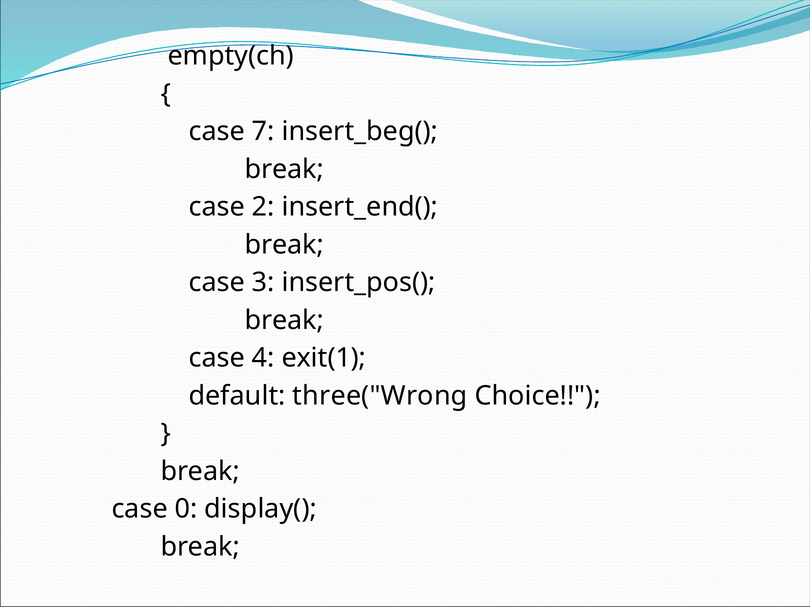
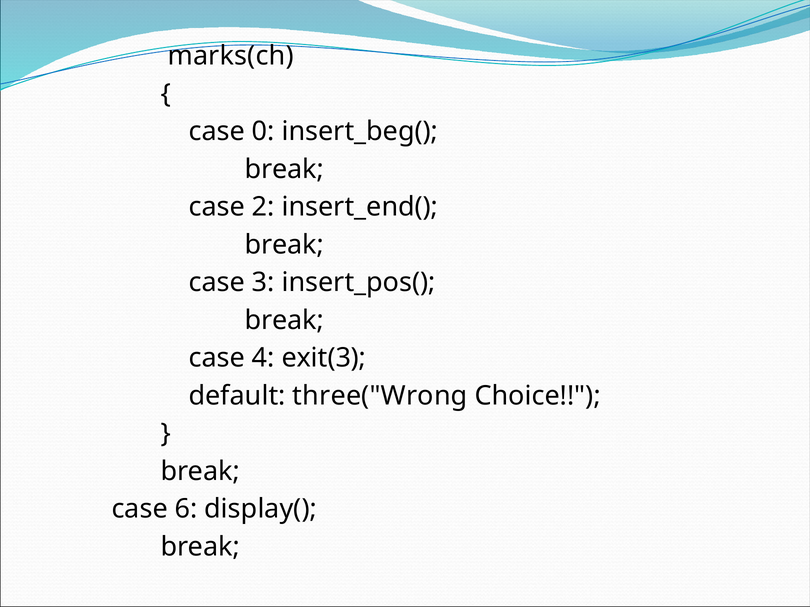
empty(ch: empty(ch -> marks(ch (231, 56)
7: 7 -> 0 (263, 131)
exit(1: exit(1 -> exit(3 (324, 358)
0: 0 -> 6 (186, 509)
